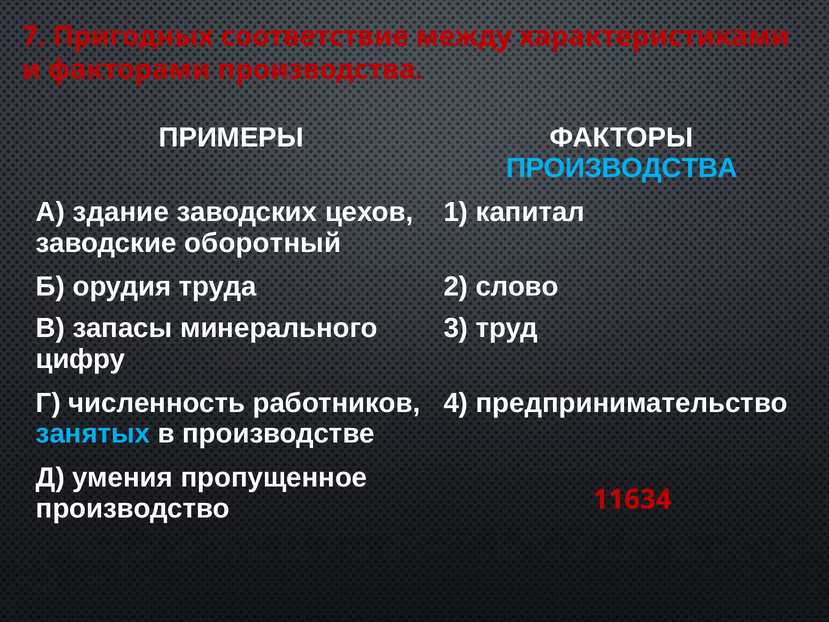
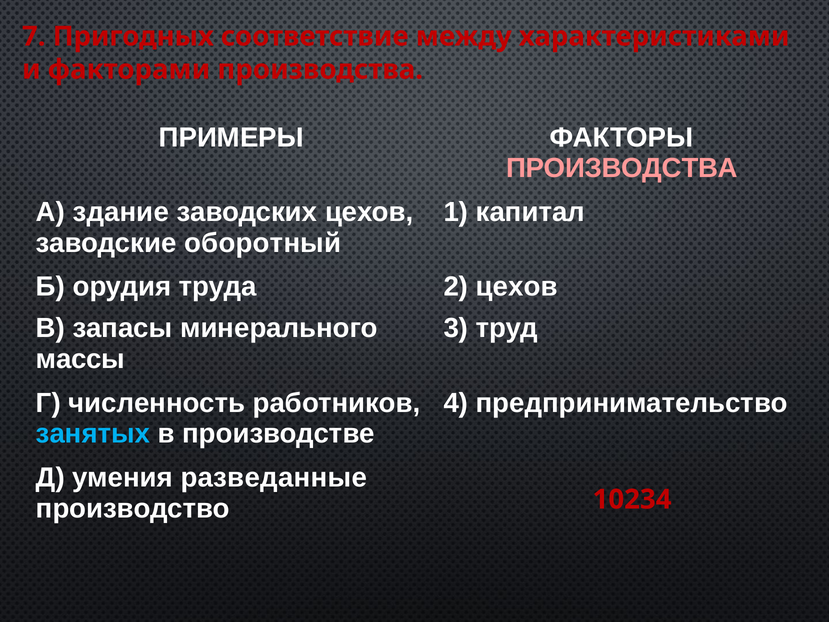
ПРОИЗВОДСТВА colour: light blue -> pink (622, 168)
2 слово: слово -> цехов (517, 287)
цифру: цифру -> массы (80, 359)
пропущенное: пропущенное -> разведанные (274, 478)
11634: 11634 -> 10234 (632, 499)
